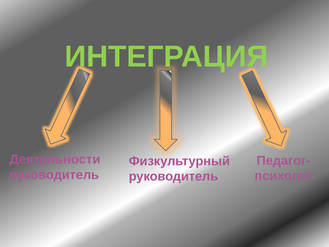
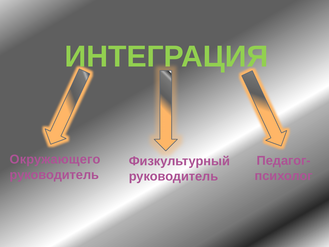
Деятельности: Деятельности -> Окружающего (55, 159)
